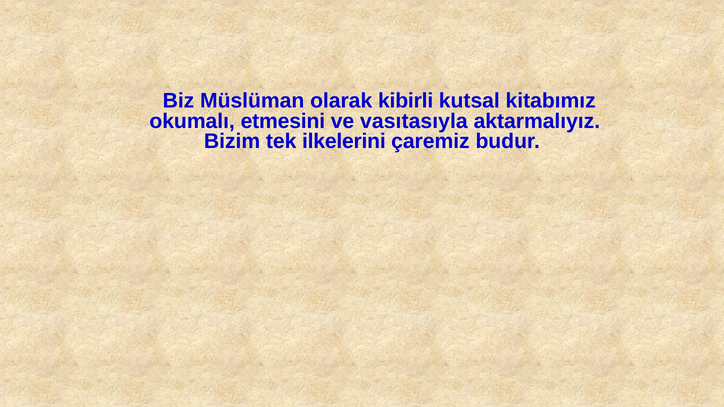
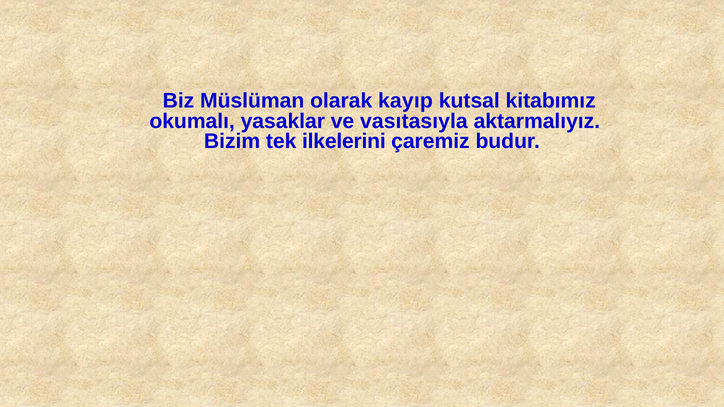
kibirli: kibirli -> kayıp (405, 101)
etmesini: etmesini -> yasaklar (283, 121)
